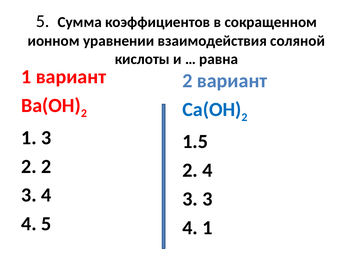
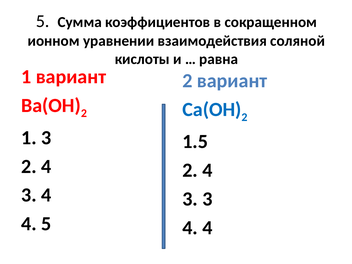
2: 2 -> 4 (46, 166)
1: 1 -> 4 (207, 228)
